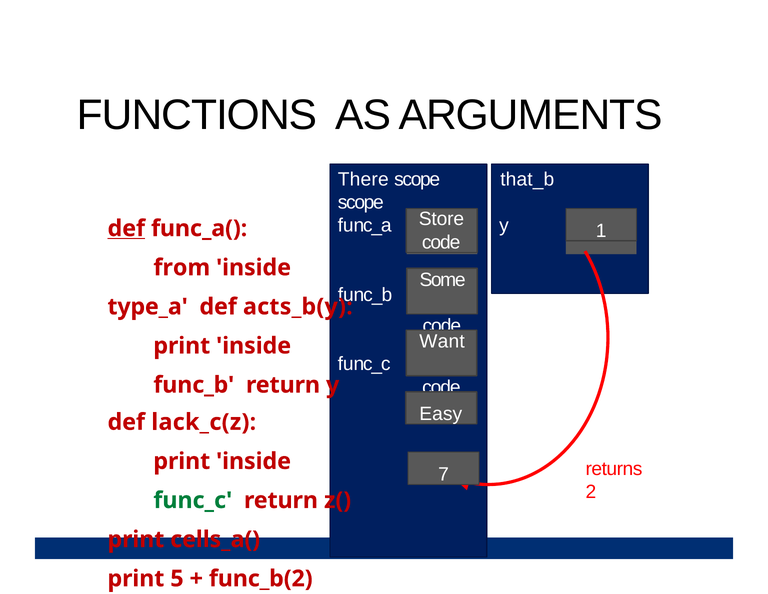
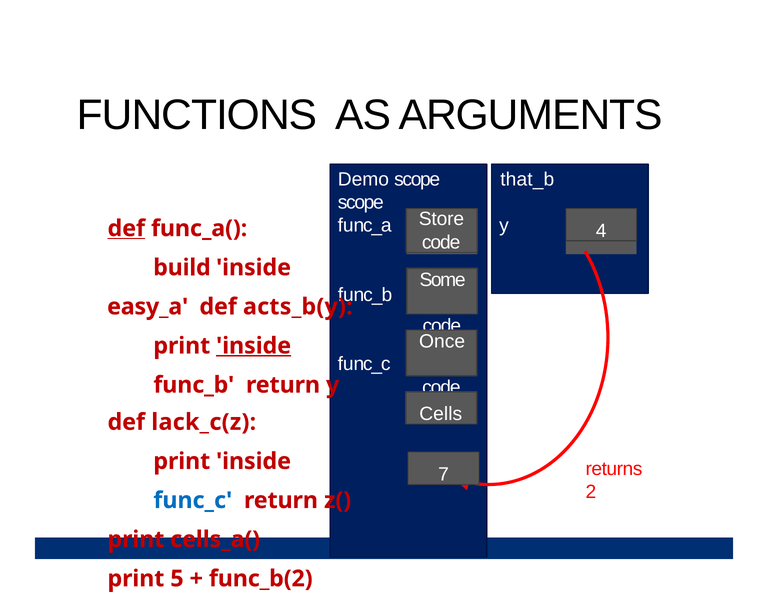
There: There -> Demo (363, 179)
1: 1 -> 4 (601, 230)
from: from -> build (182, 267)
type_a: type_a -> easy_a (148, 306)
Want: Want -> Once (442, 341)
inside underline: none -> present (254, 346)
Easy: Easy -> Cells (441, 414)
func_c colour: green -> blue (193, 500)
